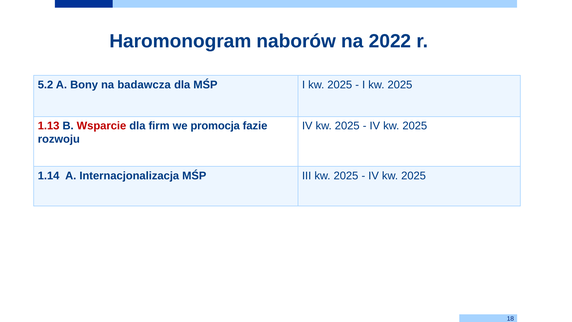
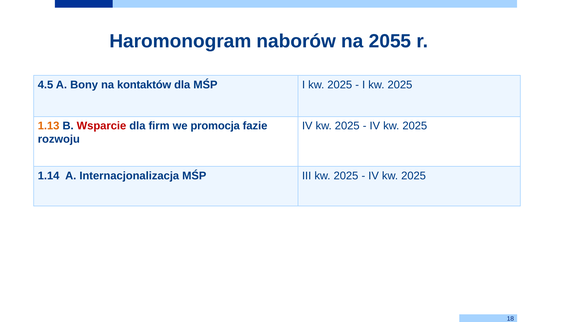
2022: 2022 -> 2055 (390, 41)
5.2: 5.2 -> 4.5 (46, 85)
badawcza: badawcza -> kontaktów (144, 85)
1.13 colour: red -> orange (49, 126)
